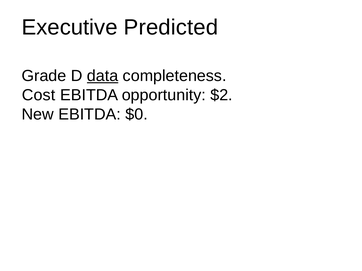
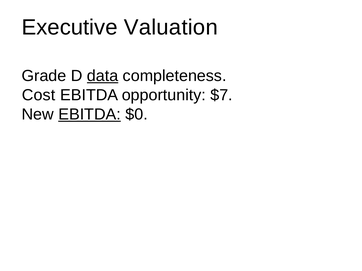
Predicted: Predicted -> Valuation (171, 27)
$2: $2 -> $7 (222, 95)
EBITDA underline: none -> present (90, 115)
